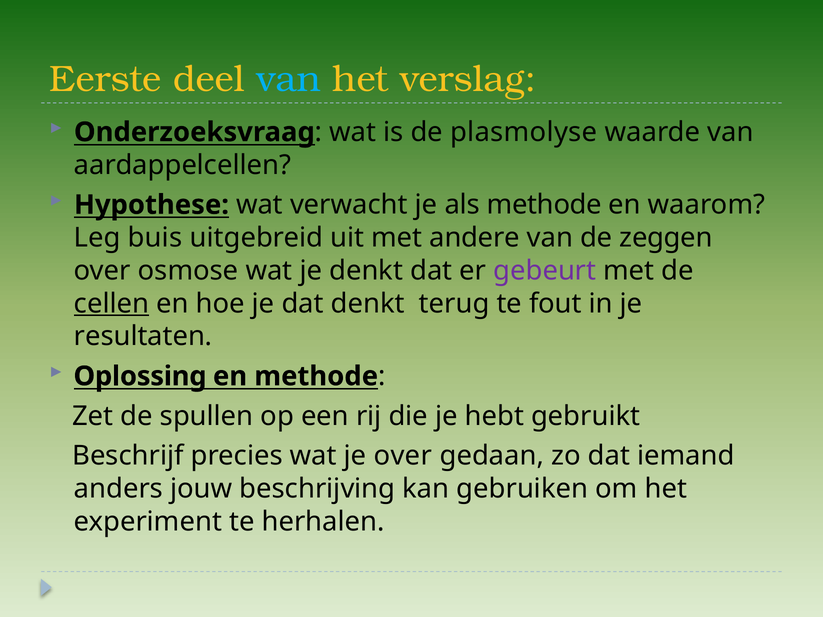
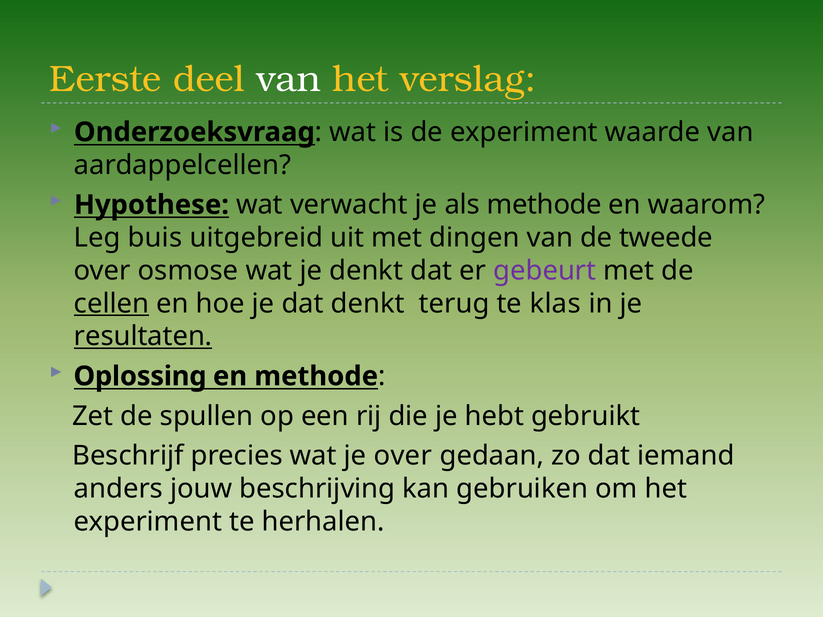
van colour: light blue -> white (289, 79)
de plasmolyse: plasmolyse -> experiment (524, 132)
andere: andere -> dingen (474, 238)
zeggen: zeggen -> tweede (666, 238)
fout: fout -> klas (555, 304)
resultaten underline: none -> present (143, 337)
